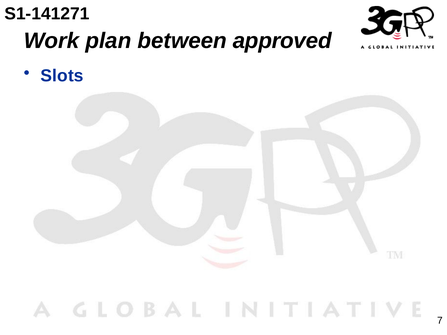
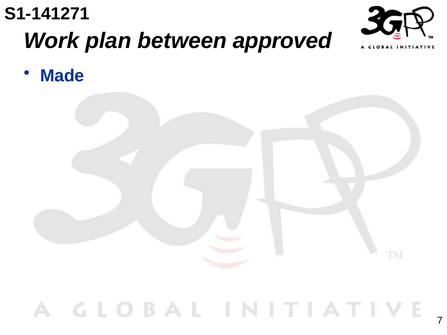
Slots: Slots -> Made (62, 76)
